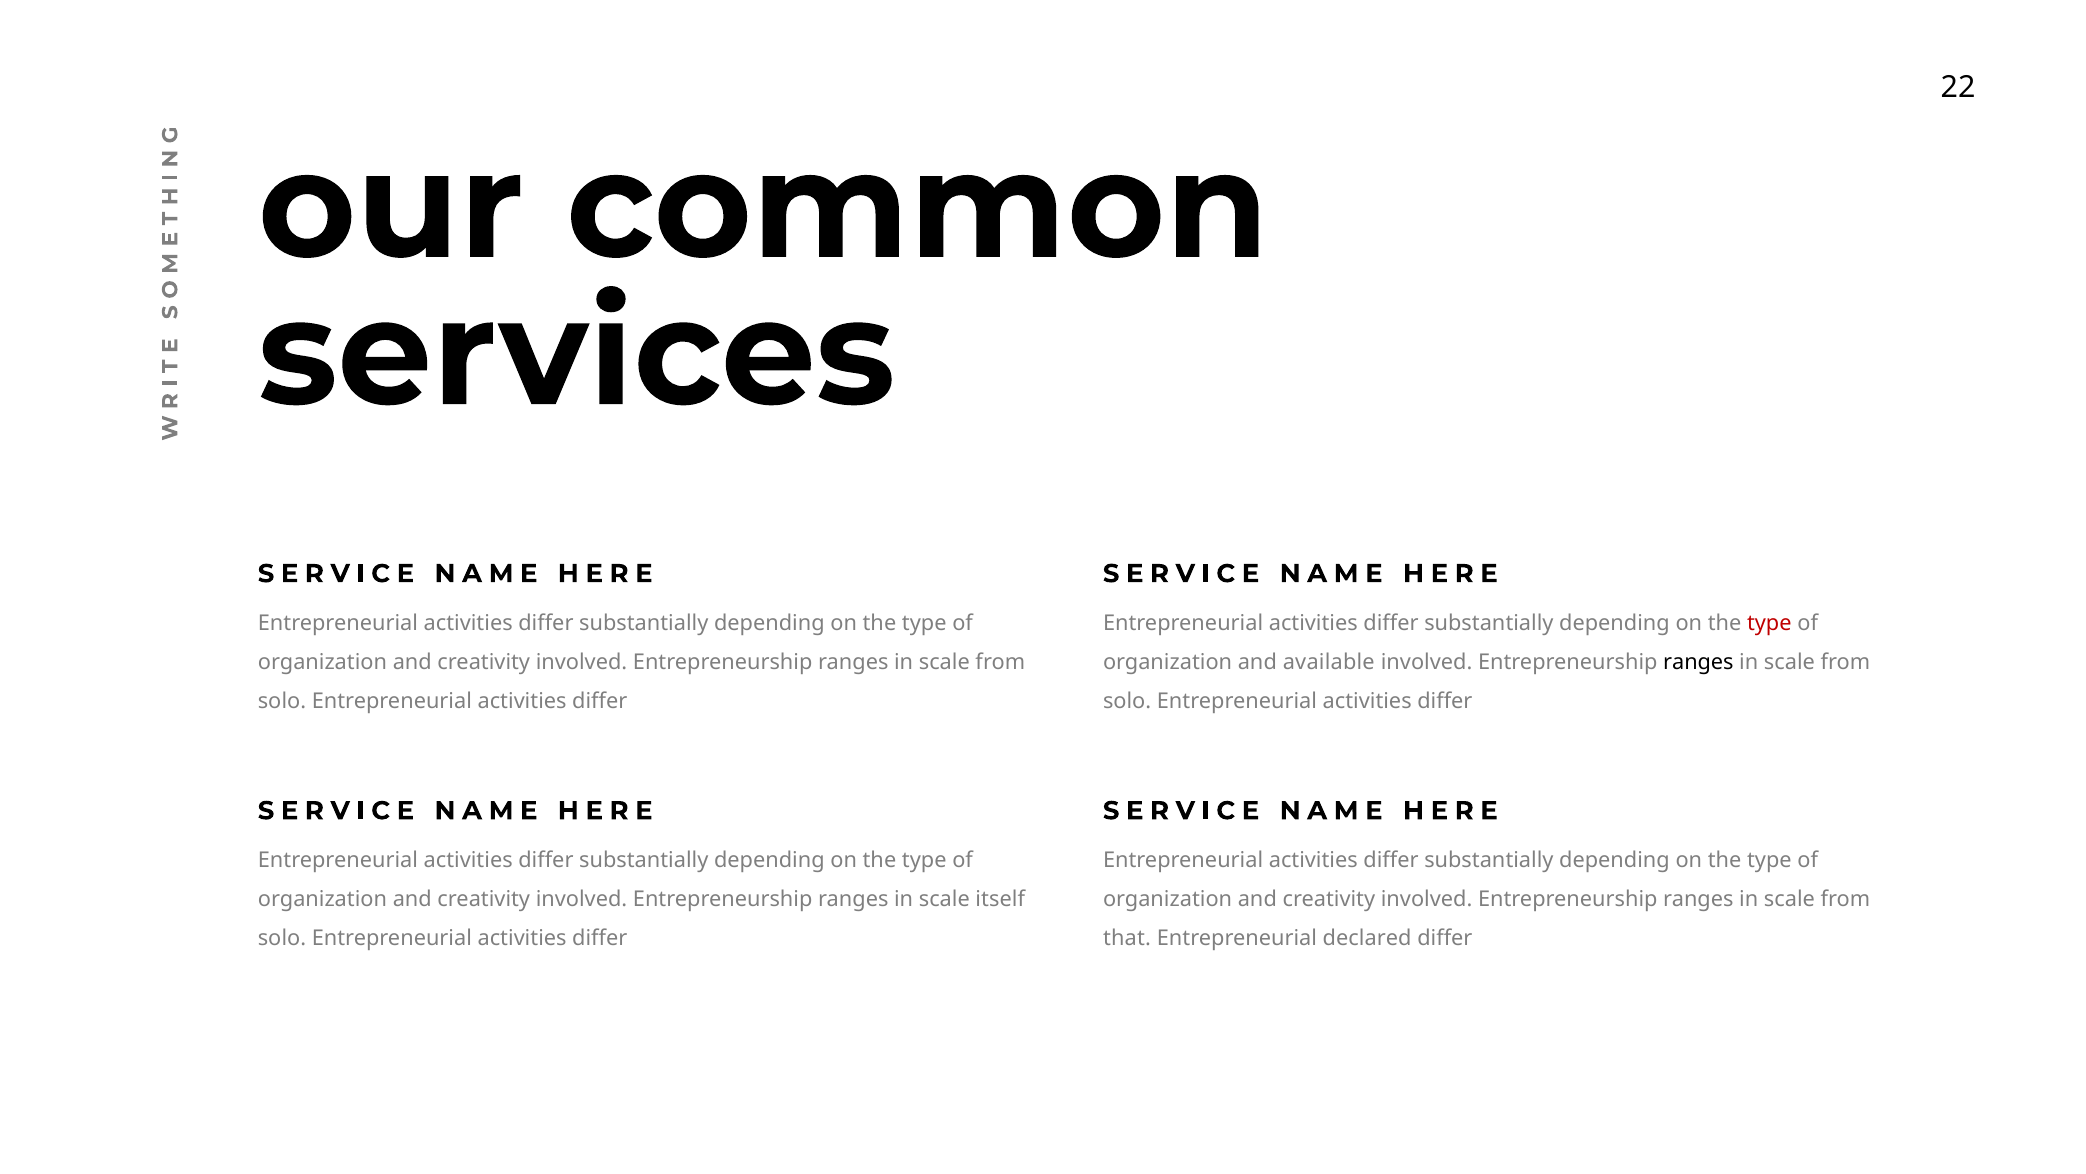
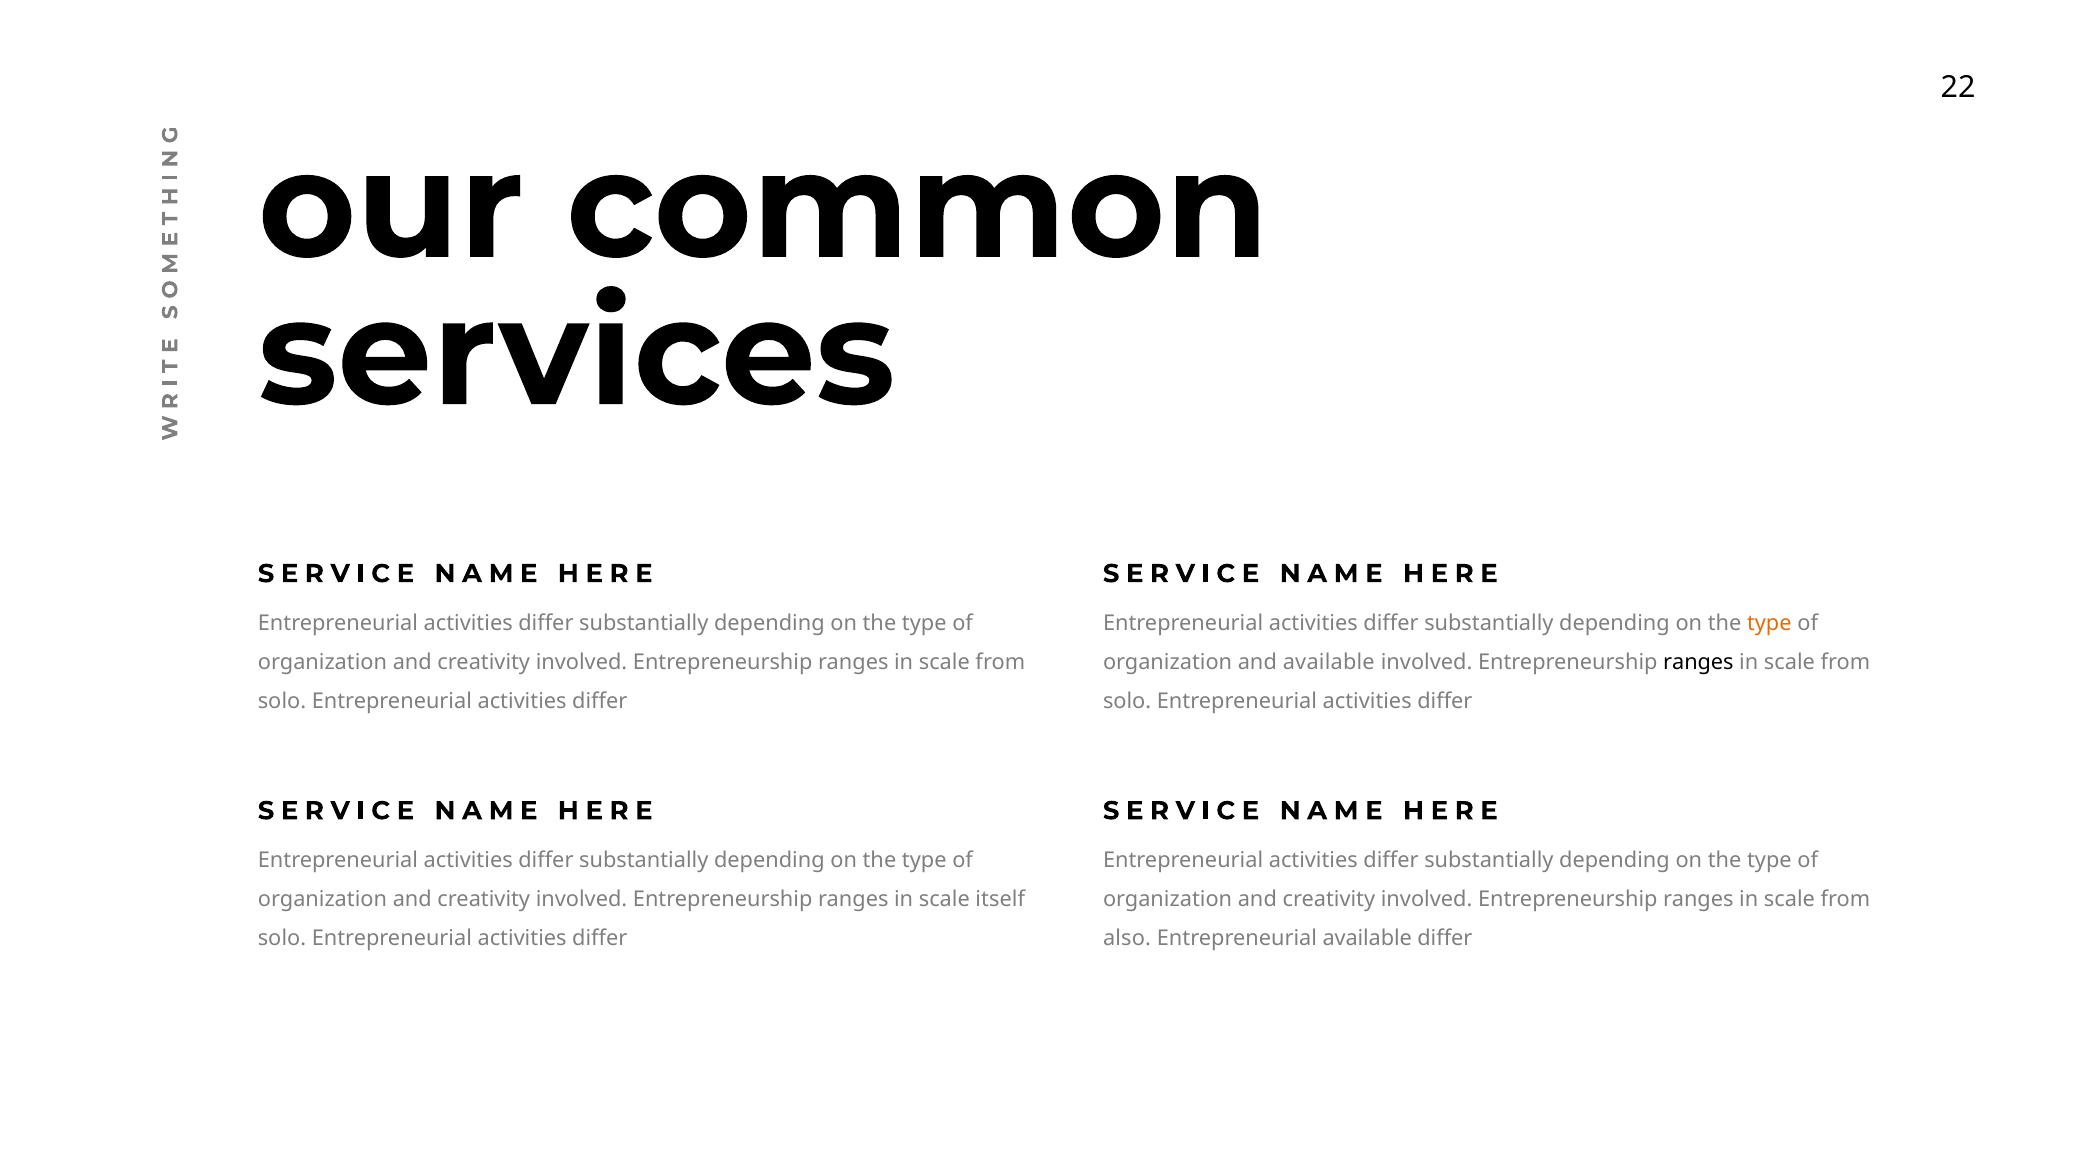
type colour: red -> orange (1769, 623)
that: that -> also (1127, 938)
Entrepreneurial declared: declared -> available (1367, 938)
